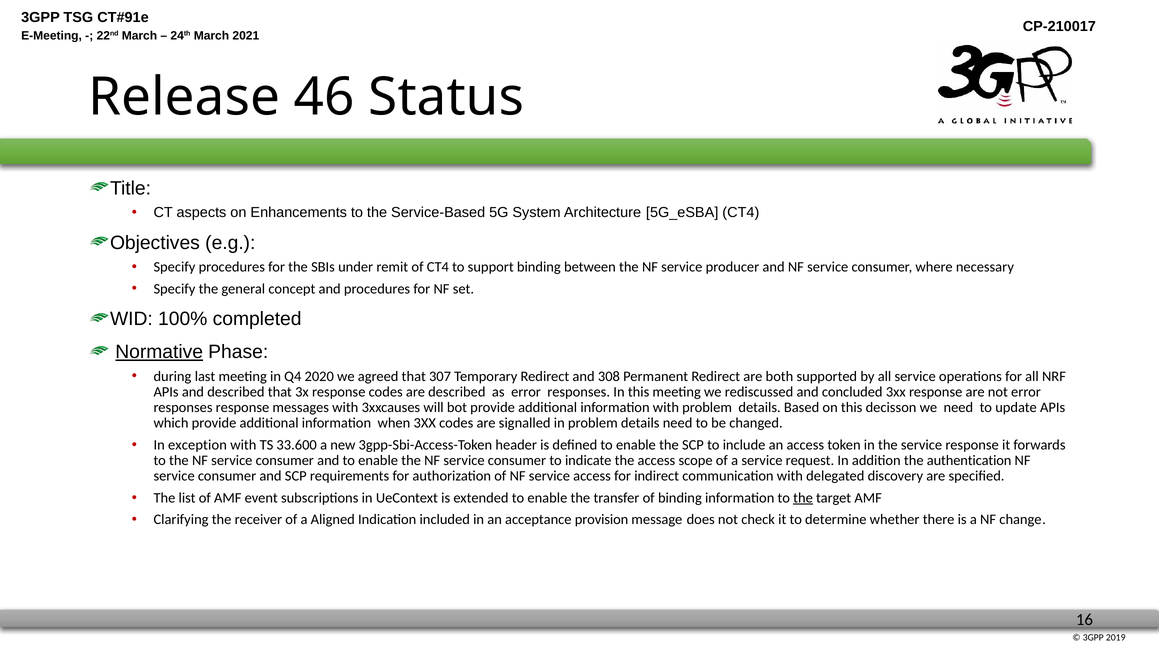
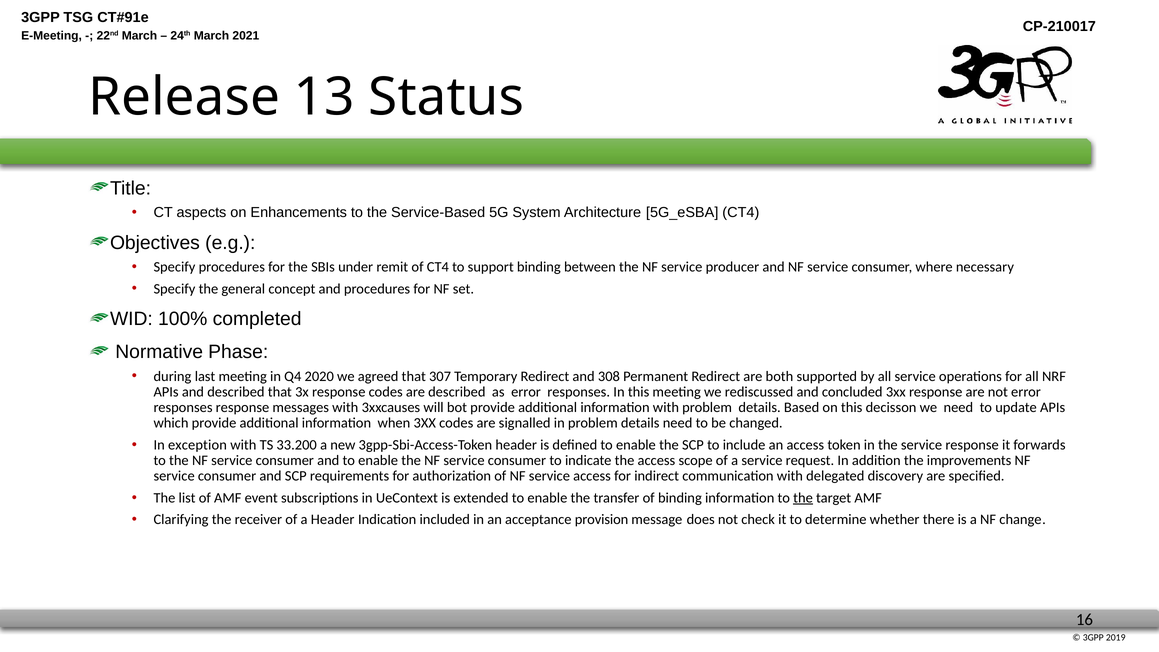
46: 46 -> 13 (324, 97)
Normative underline: present -> none (159, 352)
33.600: 33.600 -> 33.200 (297, 445)
authentication: authentication -> improvements (969, 460)
a Aligned: Aligned -> Header (333, 519)
